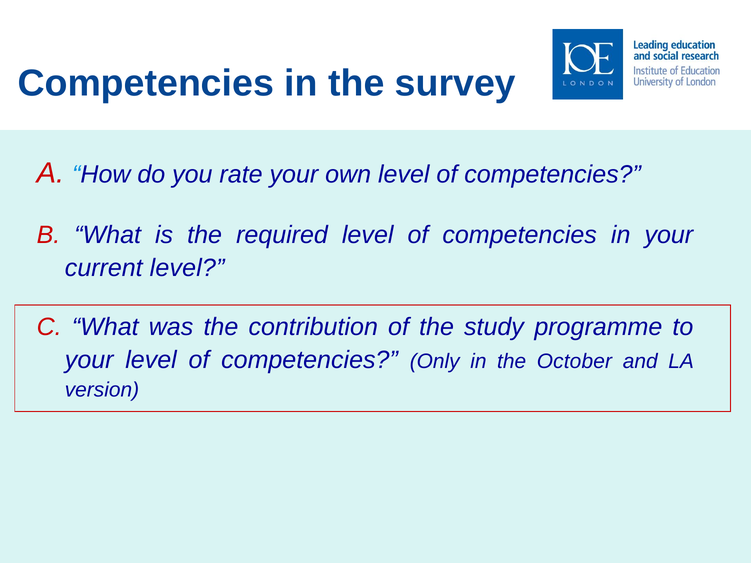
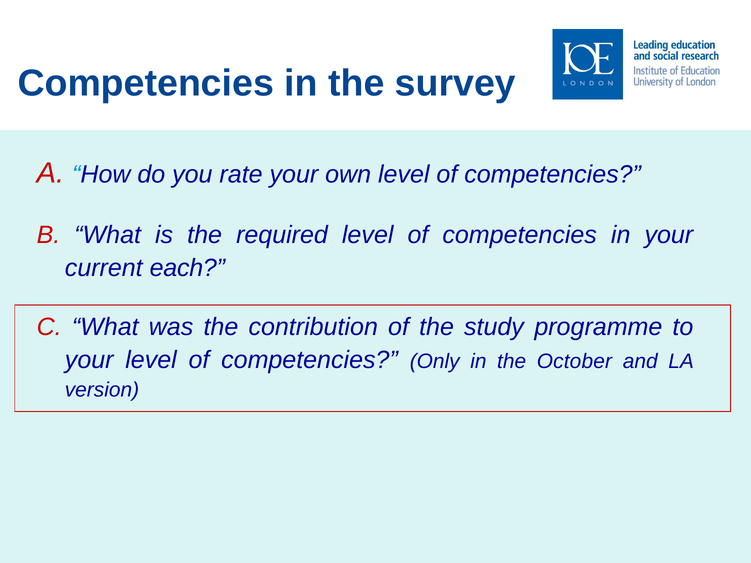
current level: level -> each (187, 268)
